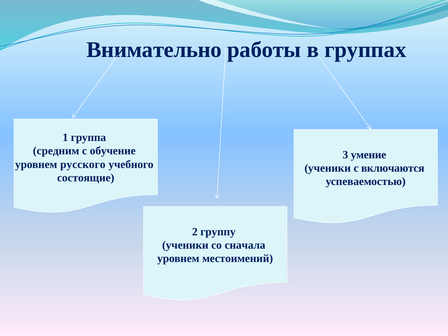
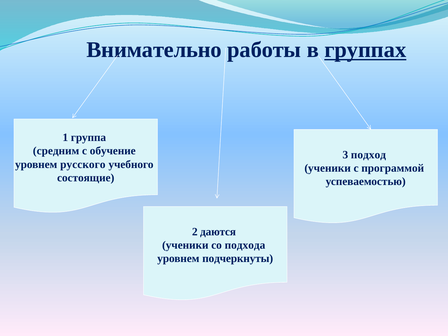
группах underline: none -> present (365, 50)
умение: умение -> подход (368, 155)
включаются: включаются -> программой (393, 168)
группу: группу -> даются (218, 232)
сначала: сначала -> подхода (245, 245)
местоимений: местоимений -> подчеркнуты (238, 259)
